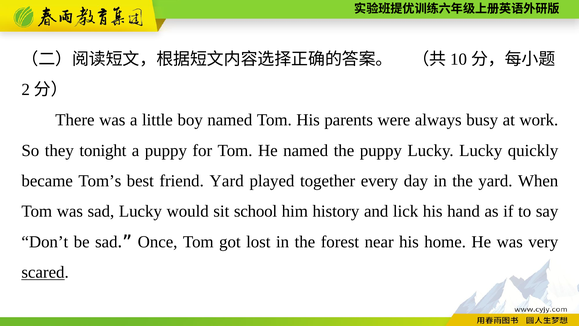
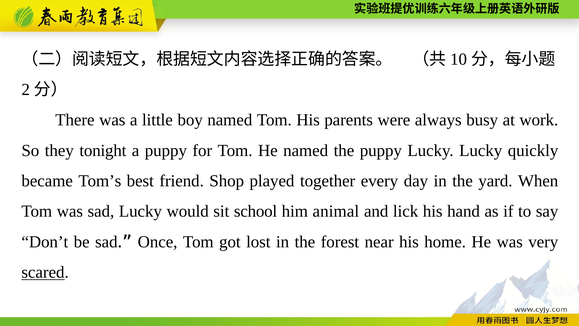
friend Yard: Yard -> Shop (227, 181)
history: history -> animal (336, 211)
